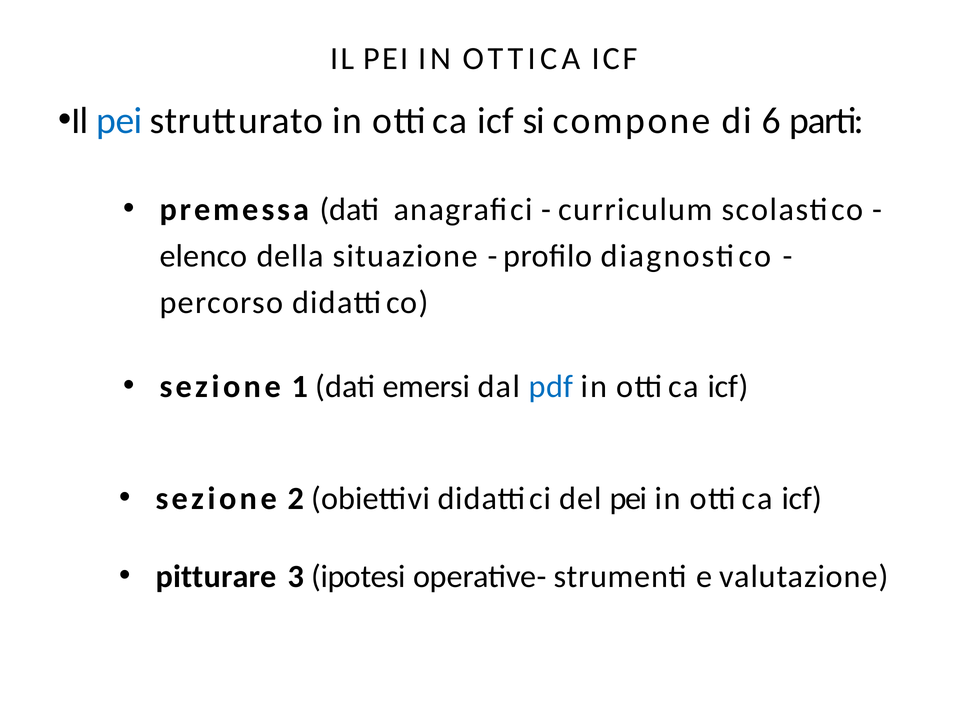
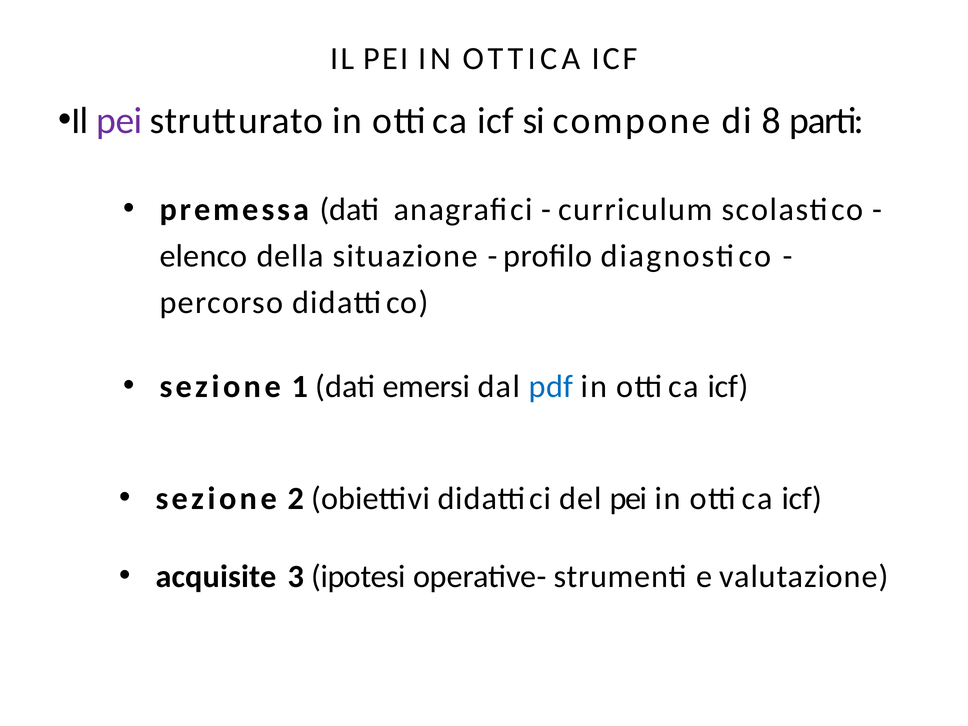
pei colour: blue -> purple (119, 121)
6: 6 -> 8 (771, 121)
pitturare: pitturare -> acquisite (216, 576)
